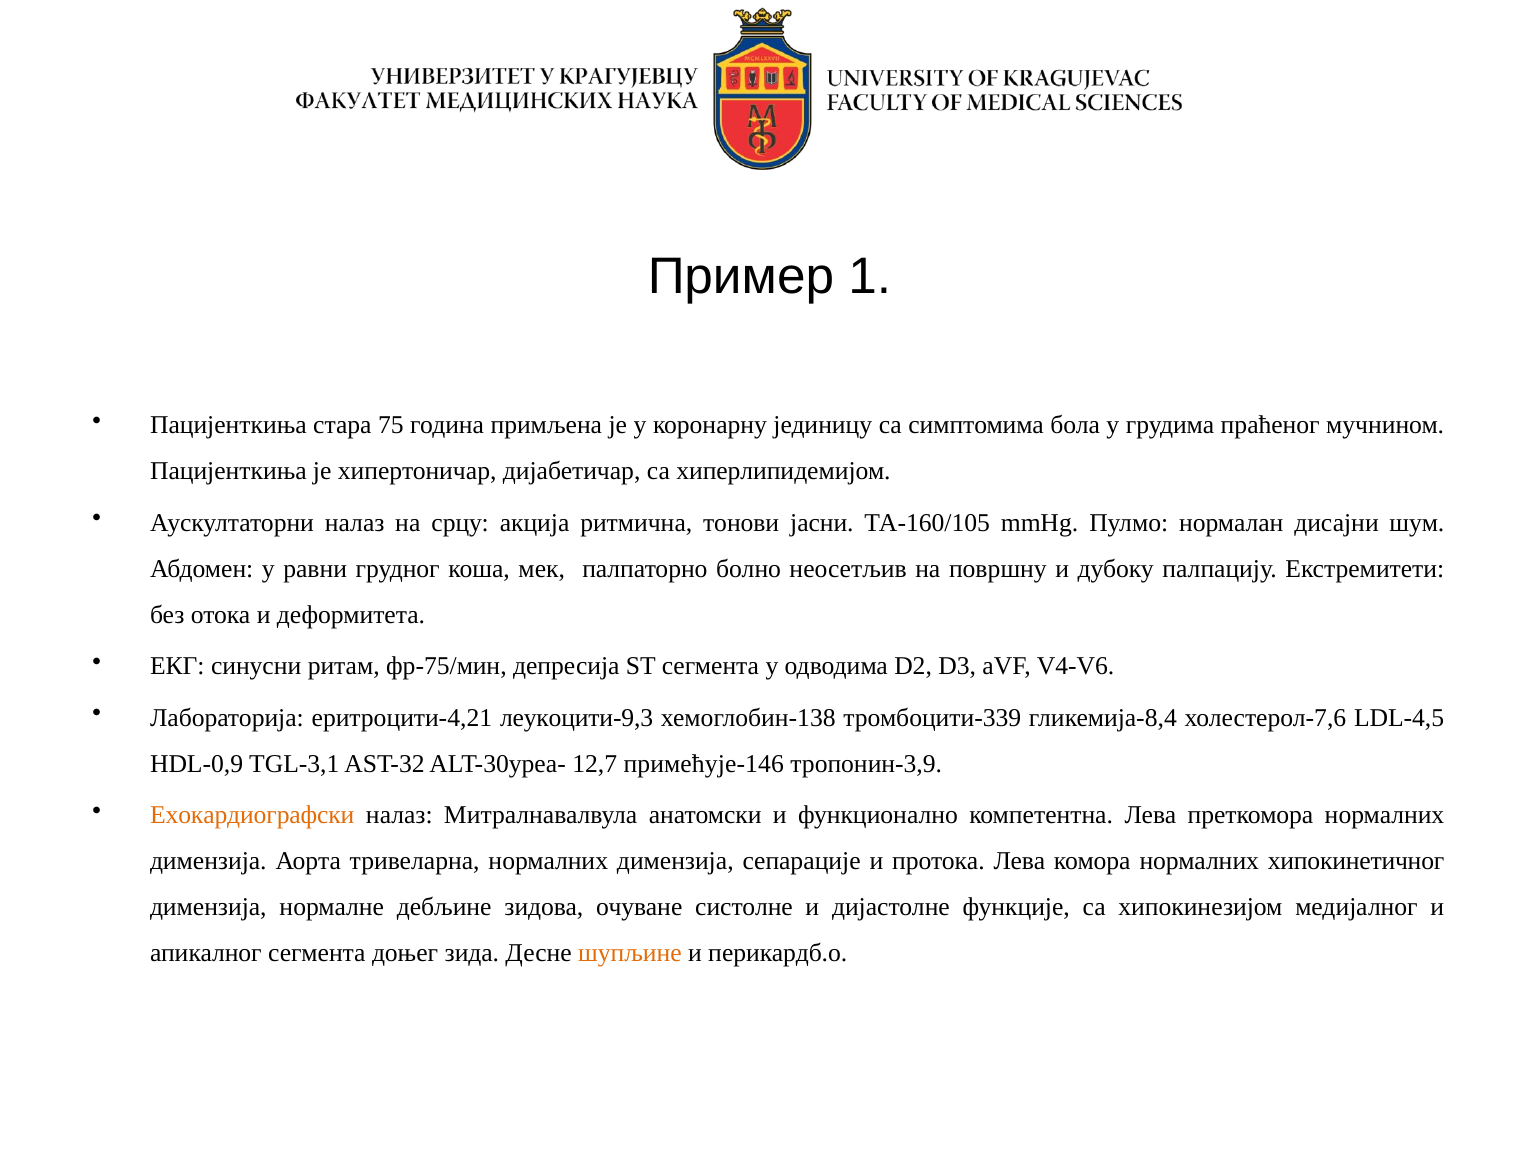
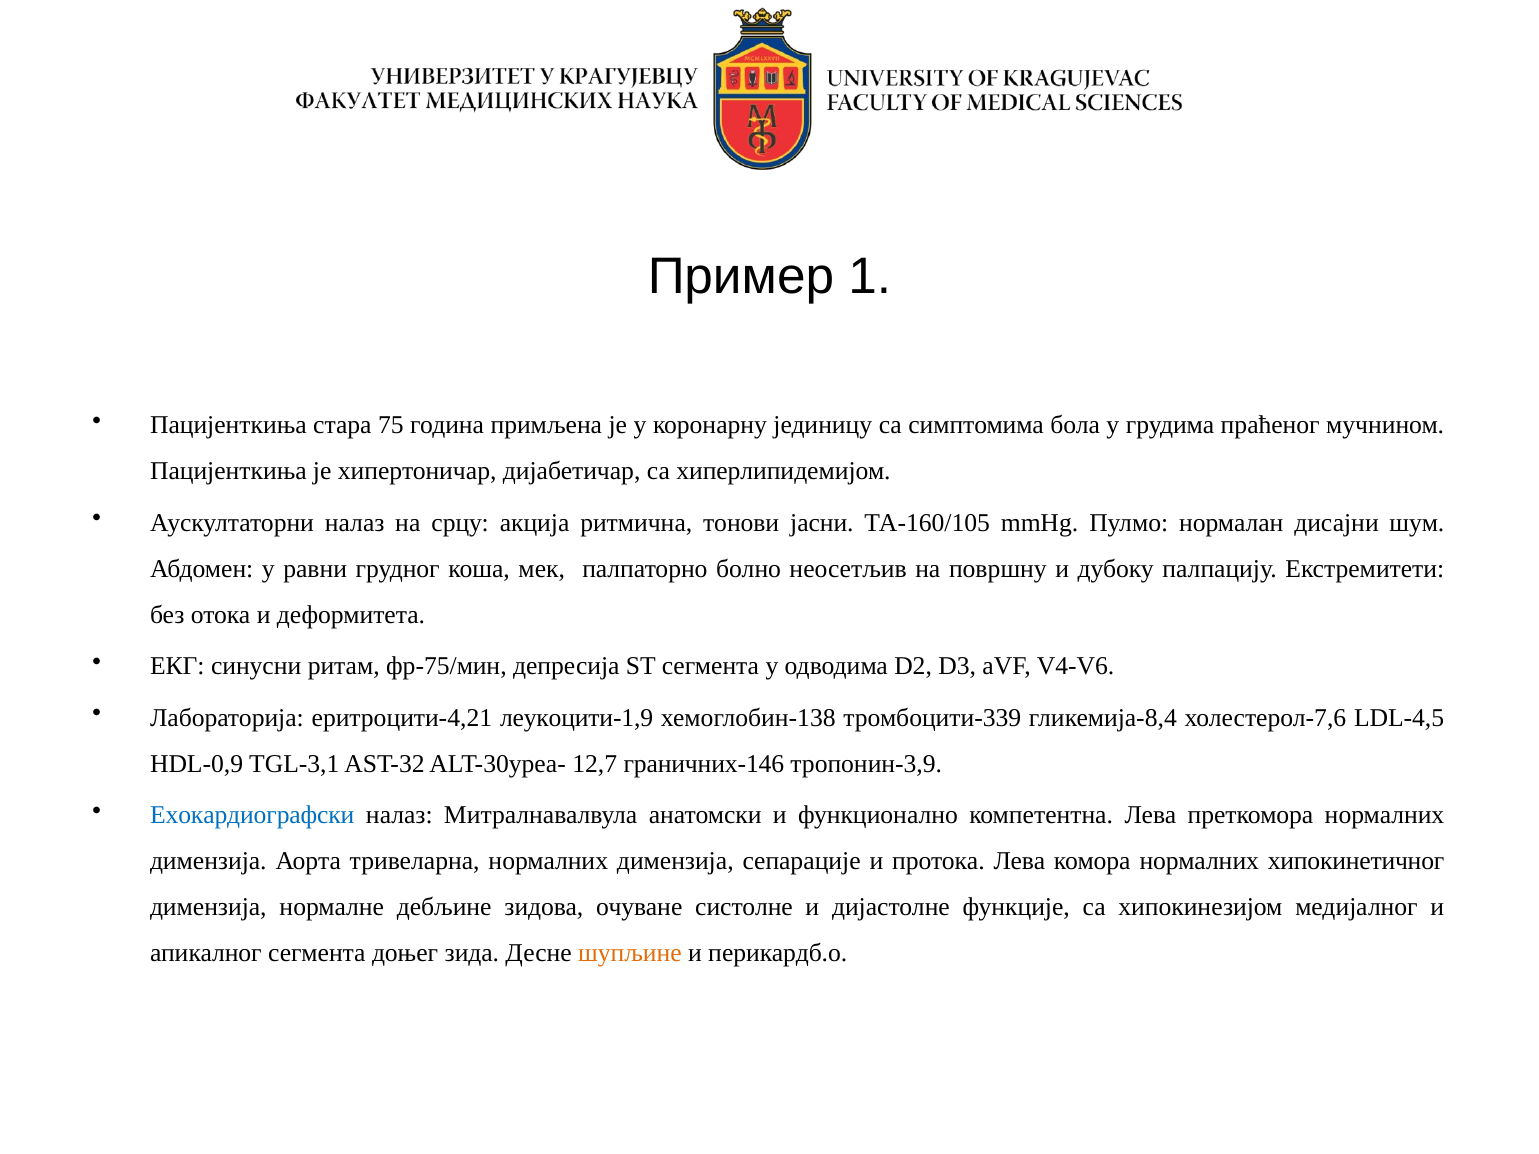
леукоцити-9,3: леукоцити-9,3 -> леукоцити-1,9 (577, 718)
примећује-146: примећује-146 -> граничних-146 (704, 764)
Ехокардиографски colour: orange -> blue (252, 815)
